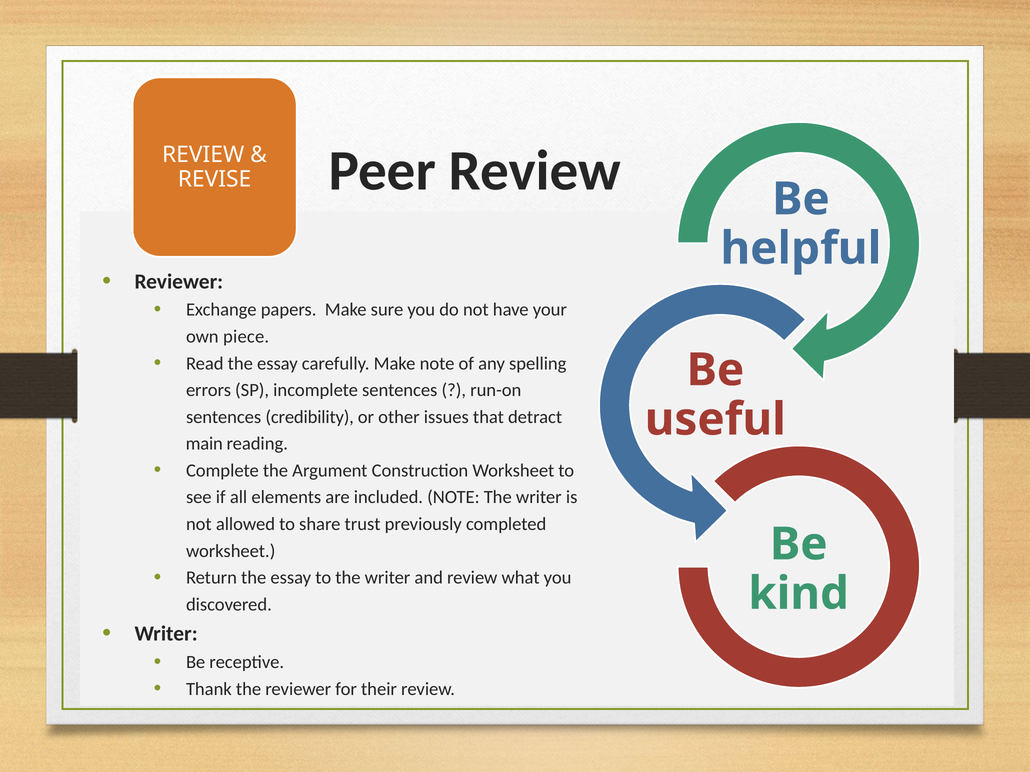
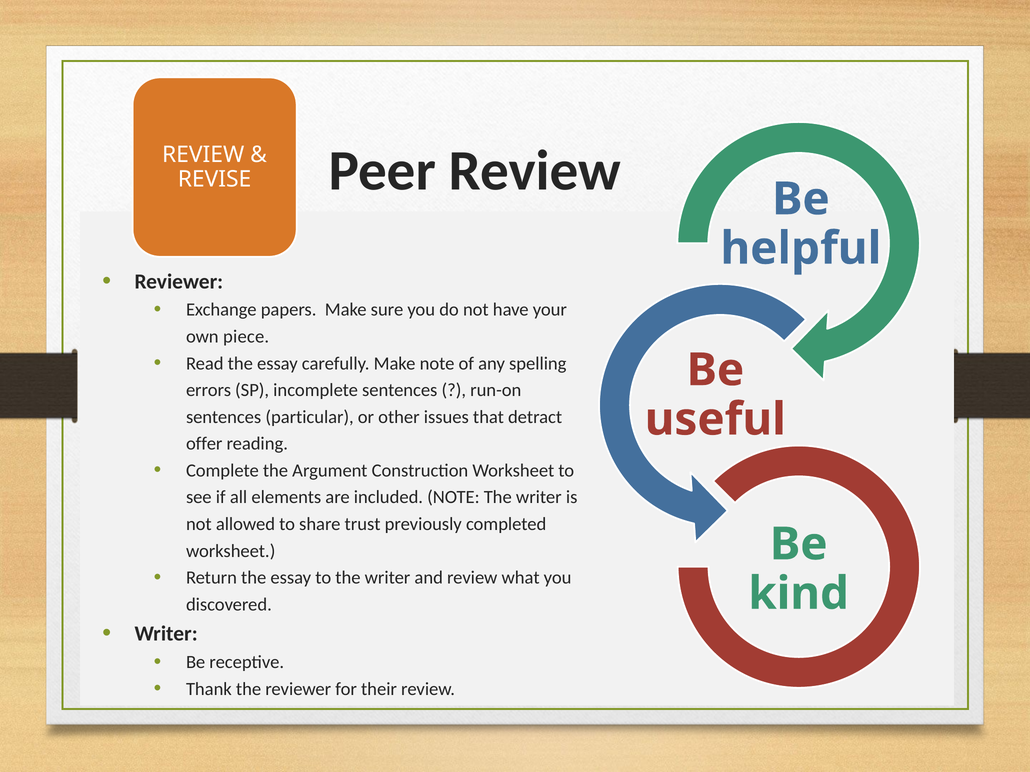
credibility: credibility -> particular (310, 417)
main: main -> offer (204, 444)
